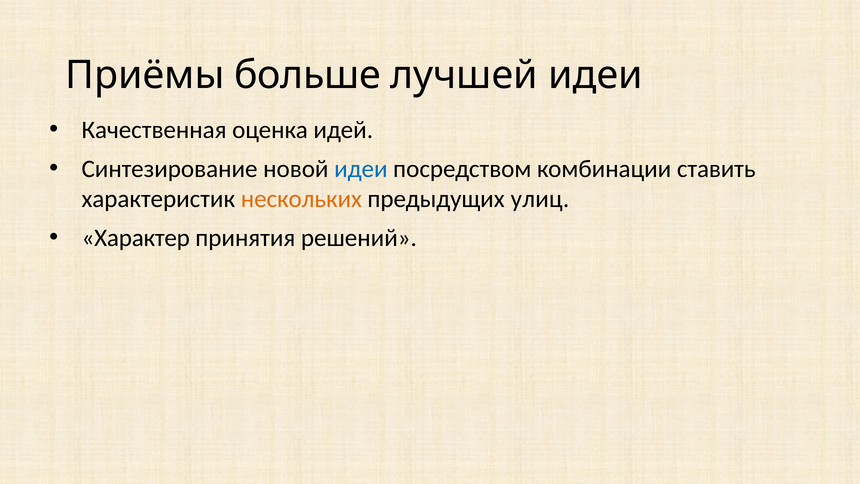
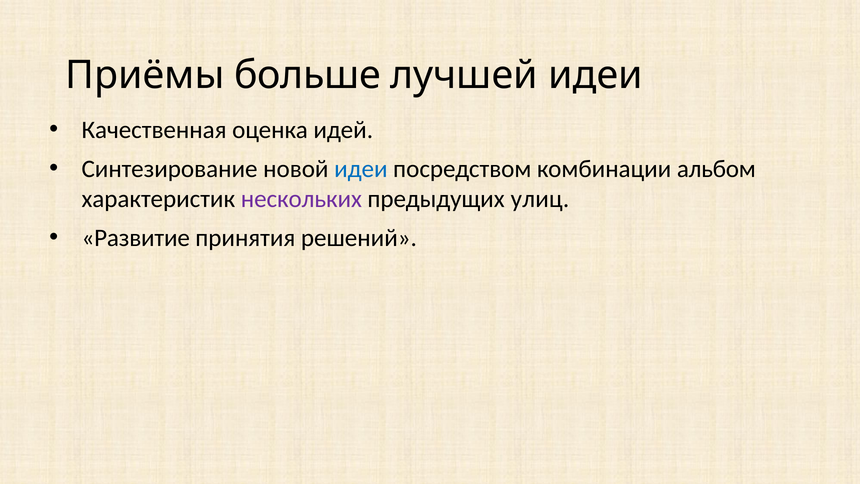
ставить: ставить -> альбом (716, 169)
нескольких colour: orange -> purple (301, 199)
Характер: Характер -> Развитие (136, 238)
